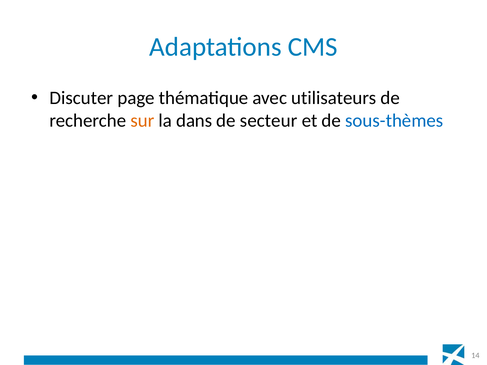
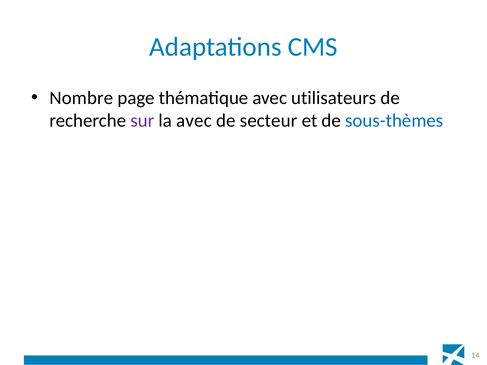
Discuter: Discuter -> Nombre (81, 98)
sur colour: orange -> purple (142, 121)
la dans: dans -> avec (194, 121)
